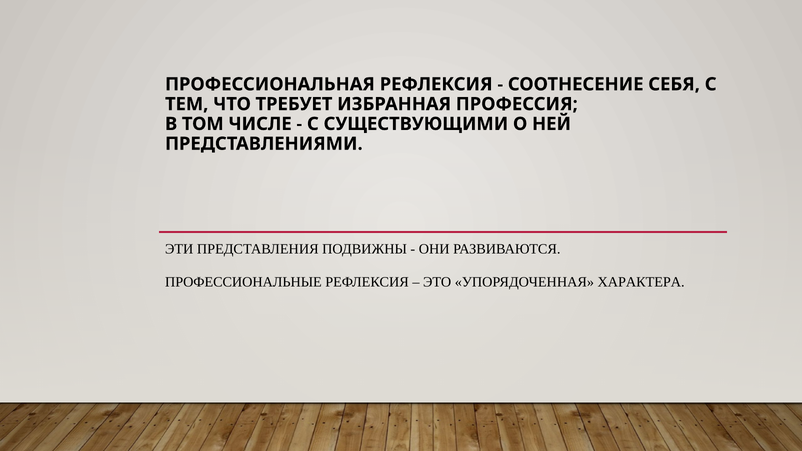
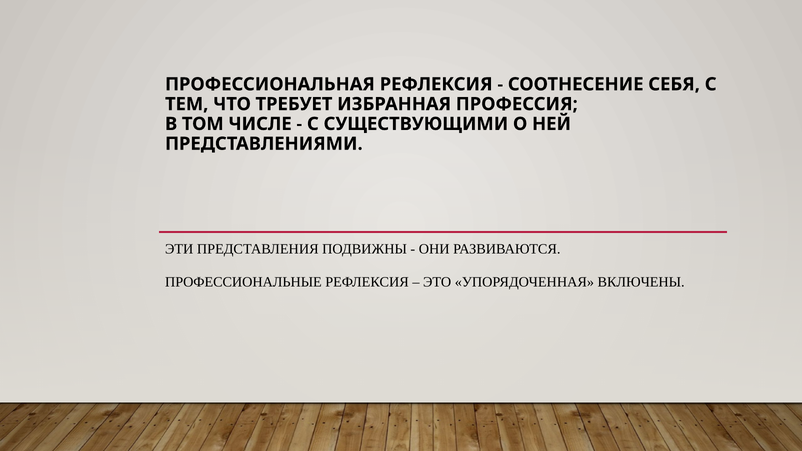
ХАРАКТЕРА: ХАРАКТЕРА -> ВКЛЮЧЕНЫ (641, 282)
